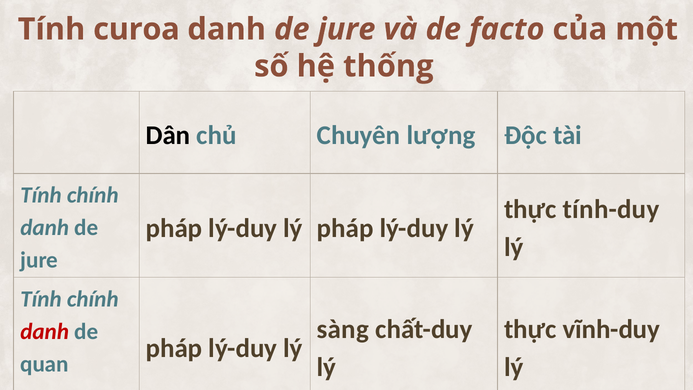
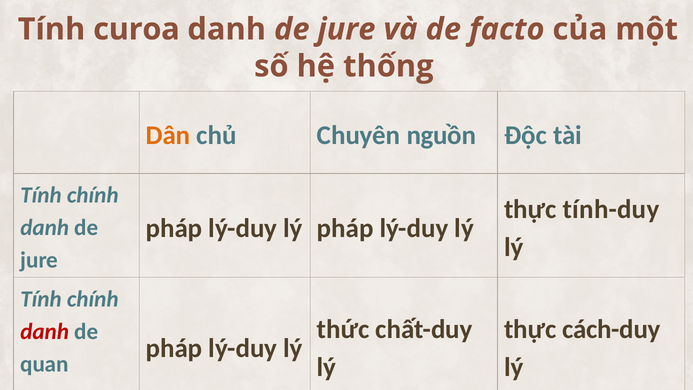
Dân colour: black -> orange (168, 135)
lượng: lượng -> nguồn (441, 135)
sàng: sàng -> thức (343, 329)
vĩnh-duy: vĩnh-duy -> cách-duy (611, 329)
